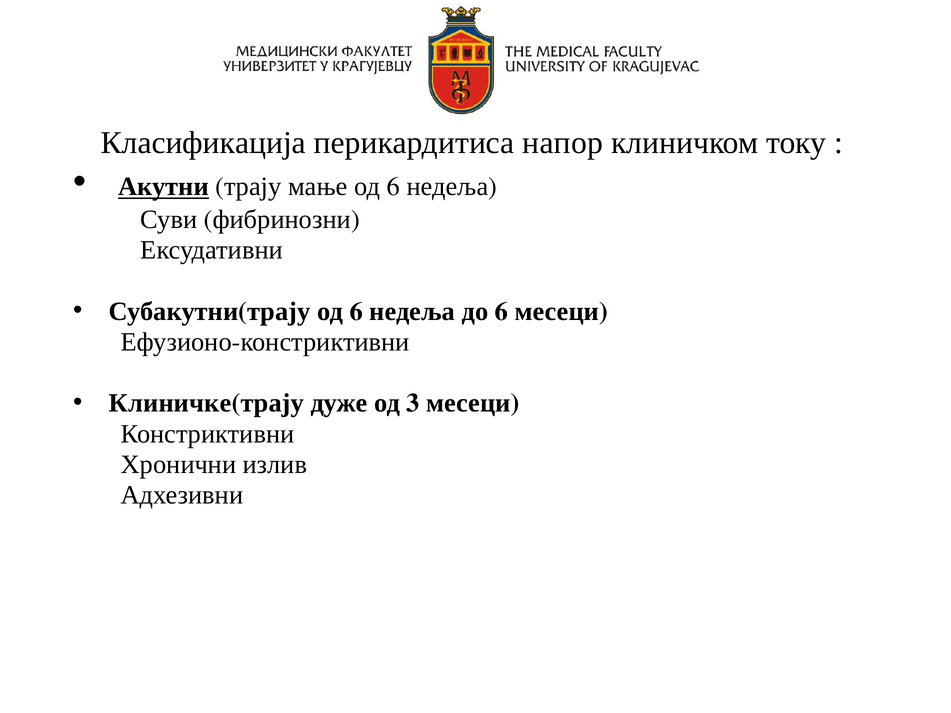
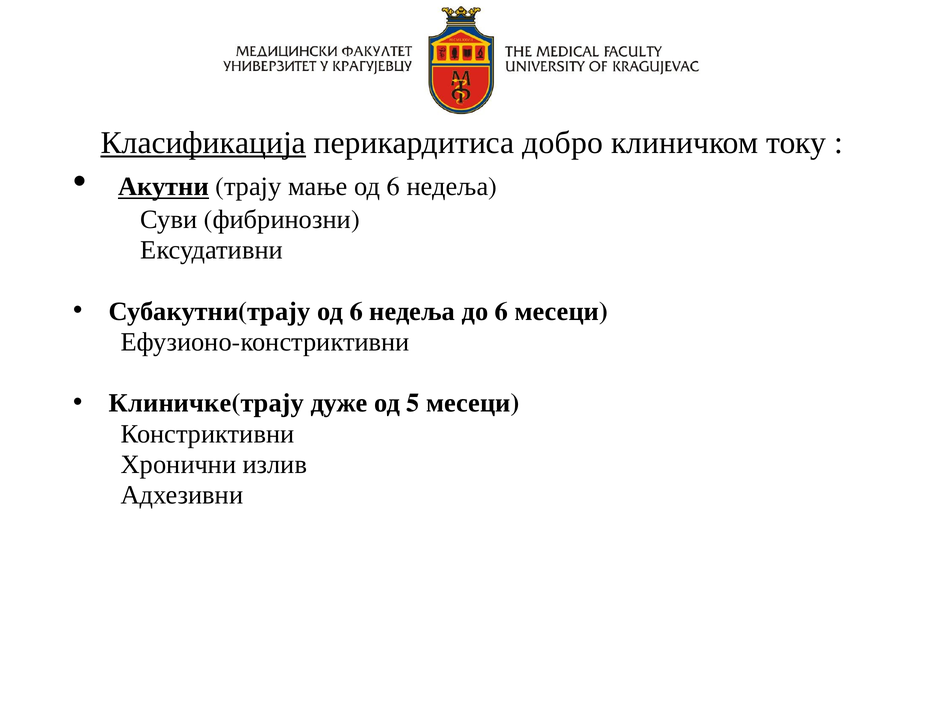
Класификација underline: none -> present (203, 143)
напор: напор -> добро (563, 143)
3: 3 -> 5 (413, 403)
